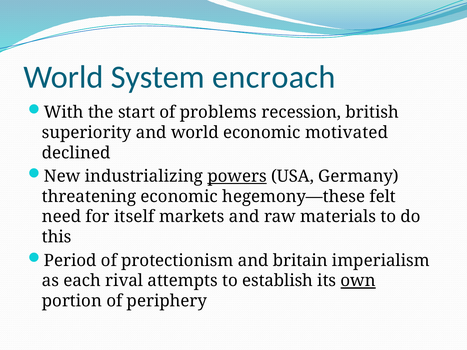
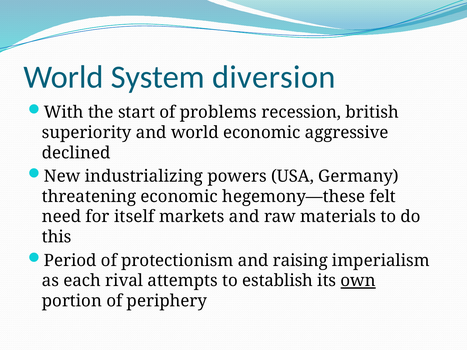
encroach: encroach -> diversion (274, 77)
motivated: motivated -> aggressive (347, 133)
powers underline: present -> none (237, 176)
britain: britain -> raising (300, 261)
